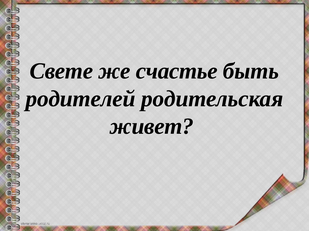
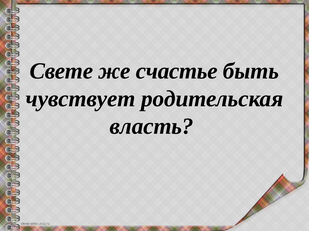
родителей: родителей -> чувствует (81, 99)
живет: живет -> власть (152, 127)
